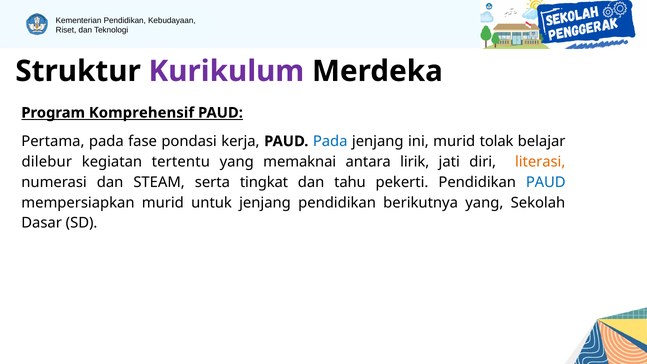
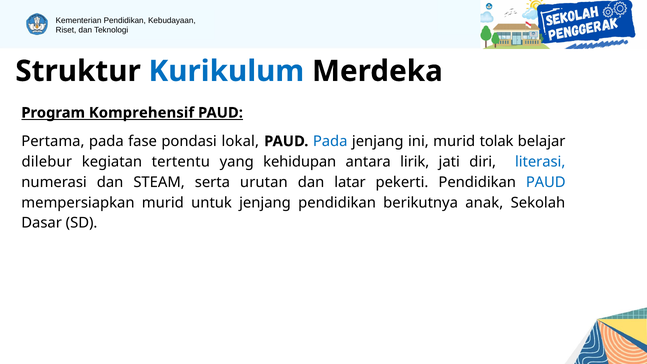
Kurikulum colour: purple -> blue (226, 71)
kerja: kerja -> lokal (240, 141)
memaknai: memaknai -> kehidupan (300, 162)
literasi colour: orange -> blue (540, 162)
tingkat: tingkat -> urutan (264, 182)
tahu: tahu -> latar (350, 182)
berikutnya yang: yang -> anak (484, 203)
